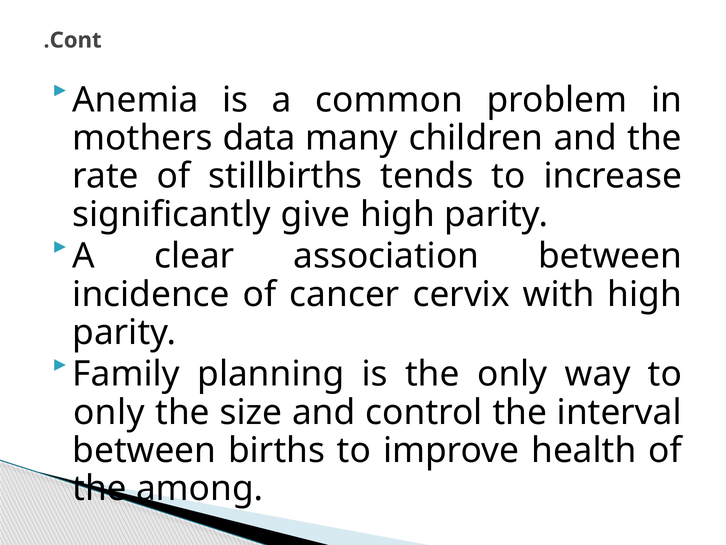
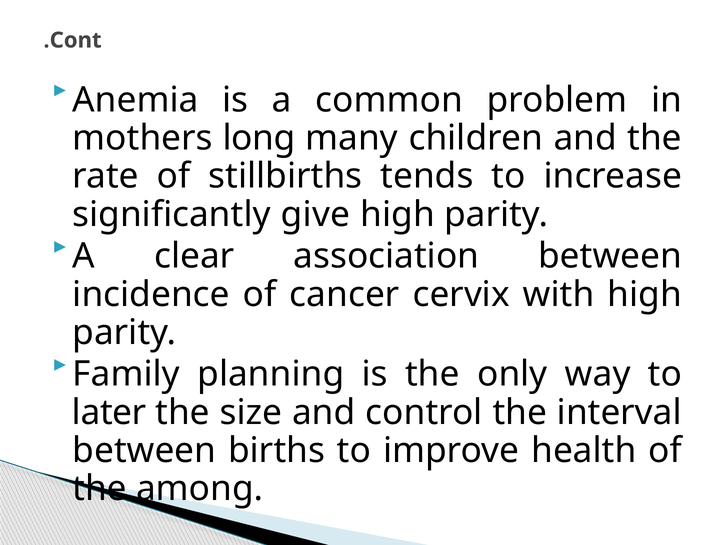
data: data -> long (259, 138)
only: only -> later (109, 412)
